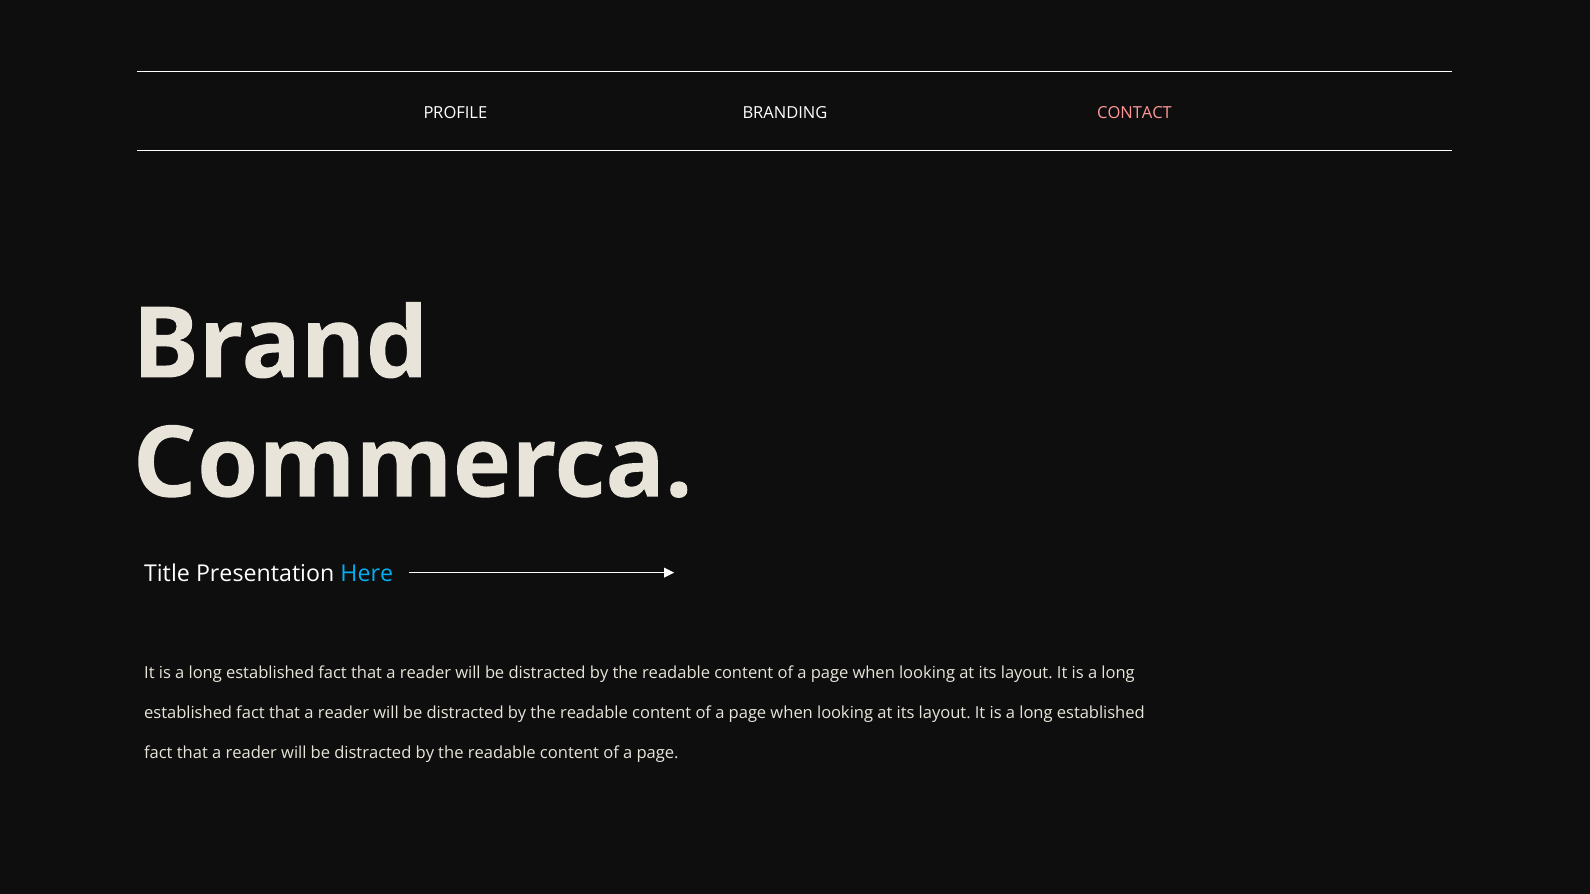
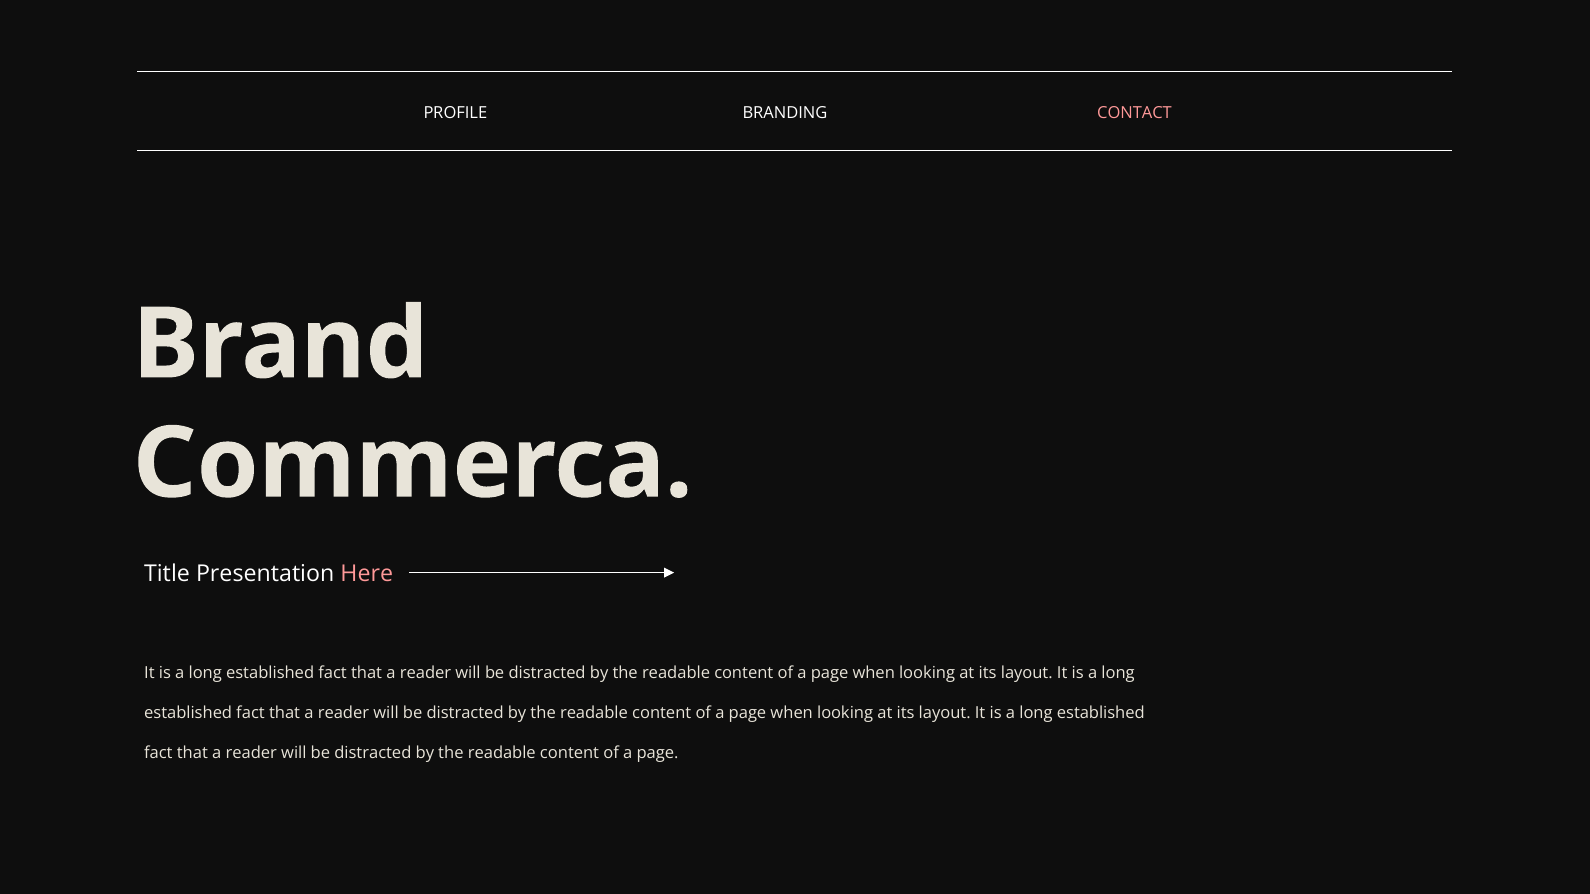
Here colour: light blue -> pink (367, 574)
